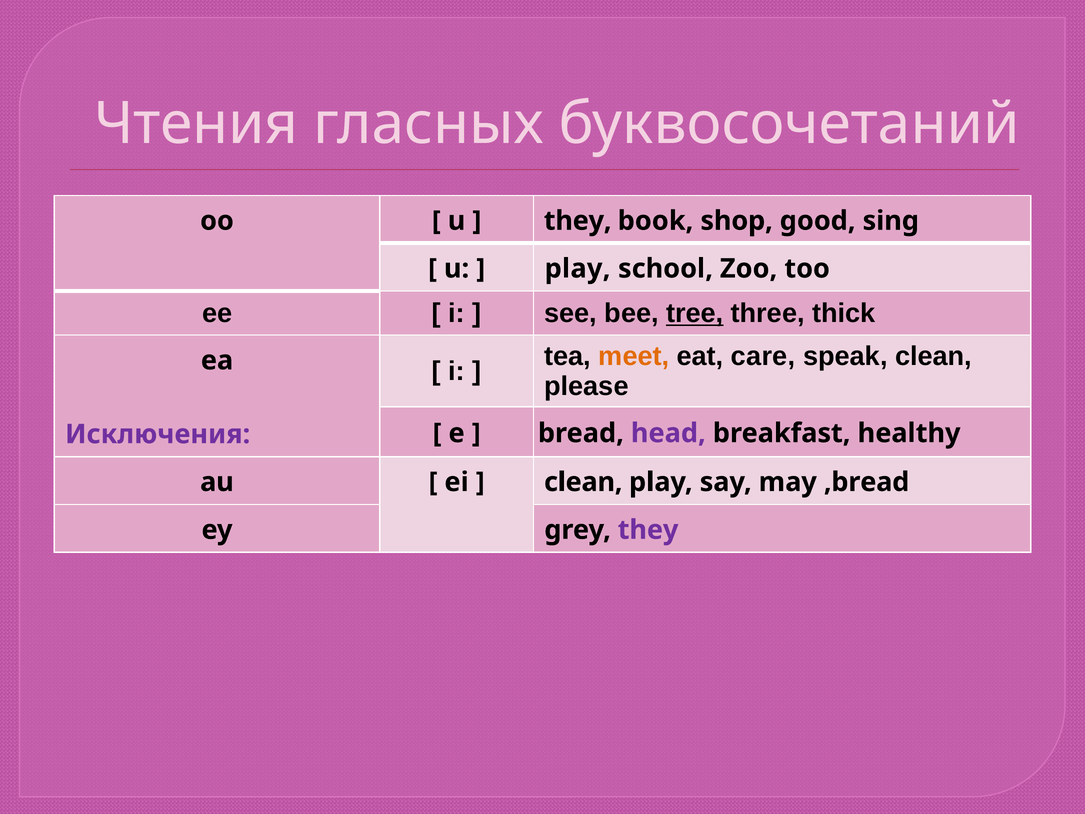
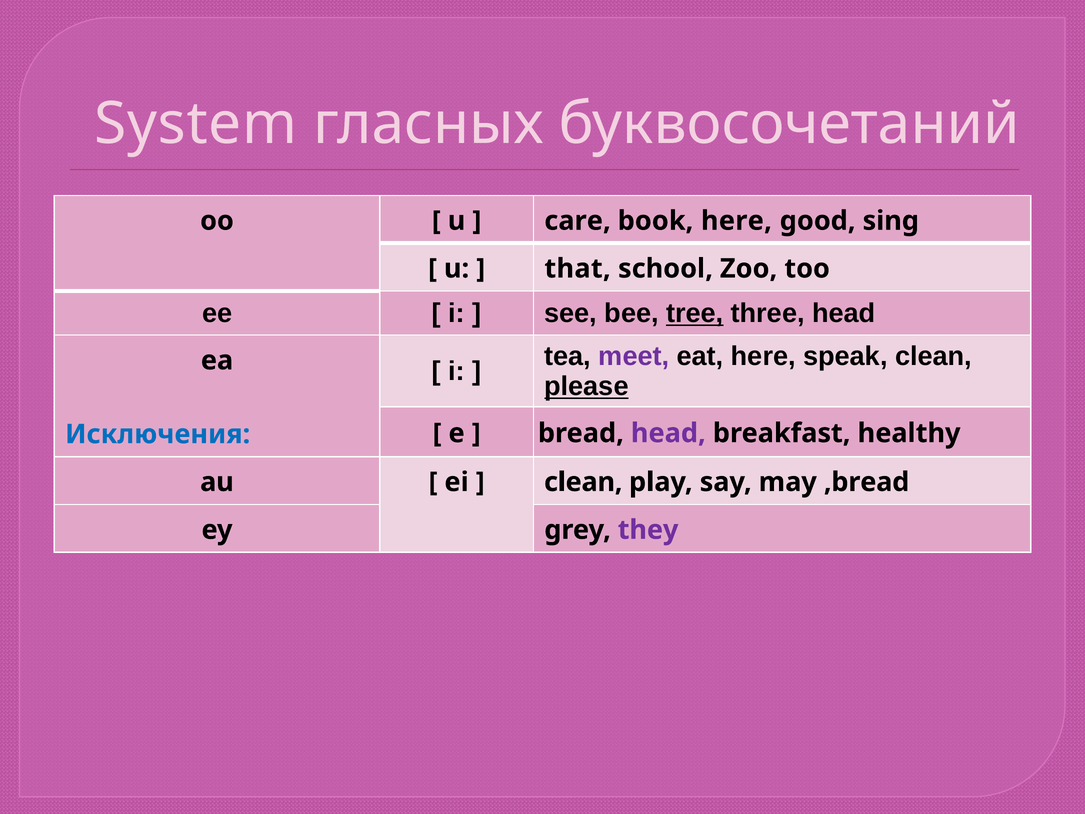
Чтения: Чтения -> System (196, 124)
they: they -> care (578, 221)
book shop: shop -> here (736, 221)
play: play -> that (578, 269)
three thick: thick -> head (844, 313)
meet colour: orange -> purple (634, 356)
eat care: care -> here (763, 356)
please underline: none -> present (586, 386)
Исключения colour: purple -> blue (158, 434)
